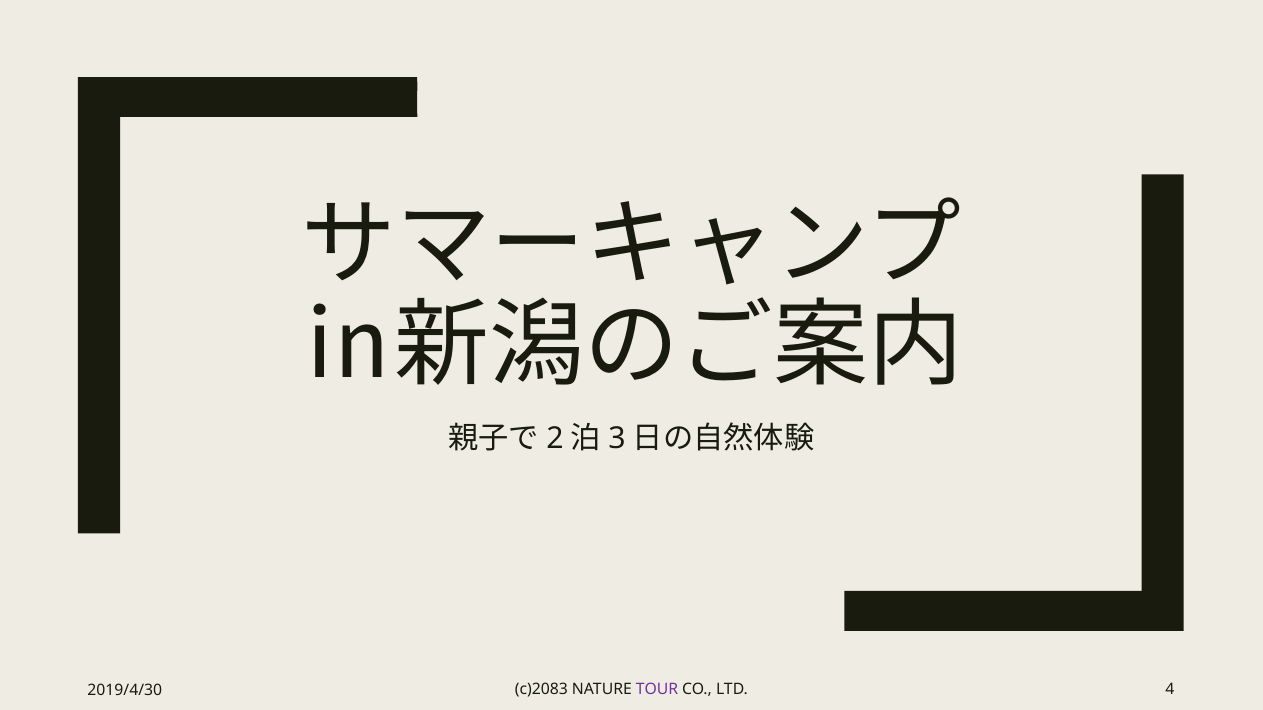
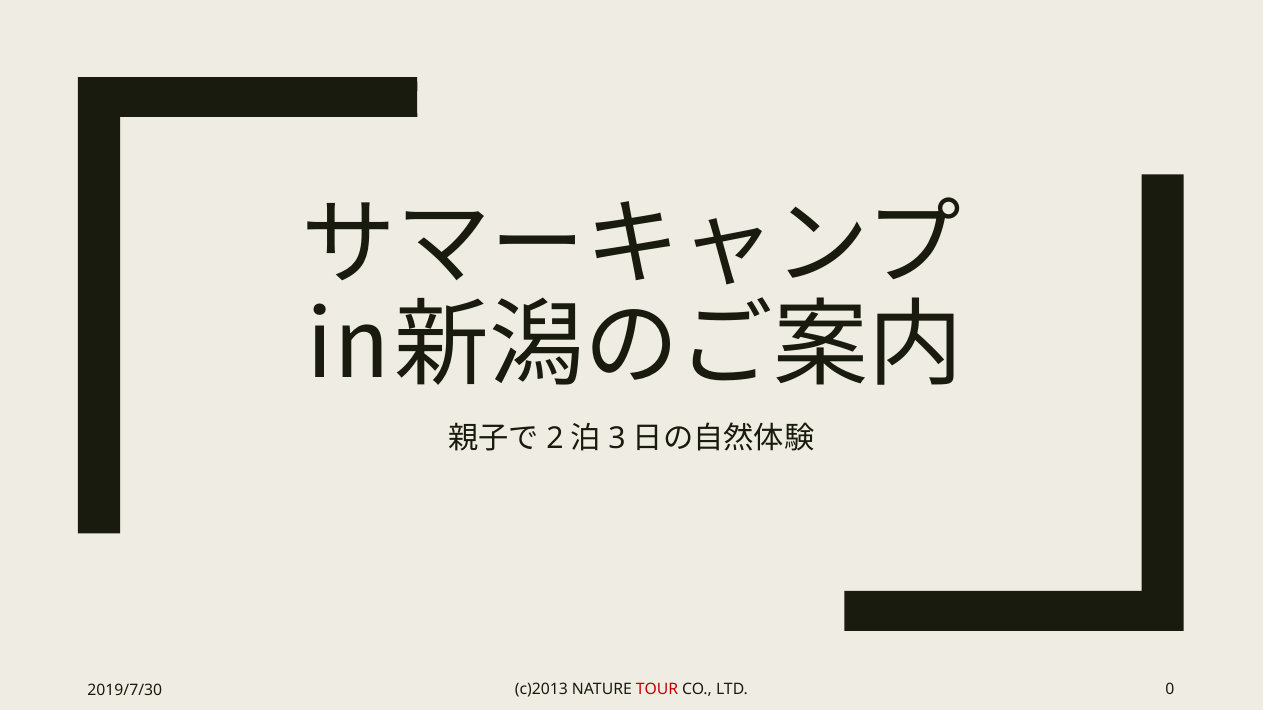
c)2083: c)2083 -> c)2013 (541, 689)
TOUR colour: purple -> red (657, 689)
4: 4 -> 0 (1170, 689)
2019/4/30: 2019/4/30 -> 2019/7/30 (125, 691)
